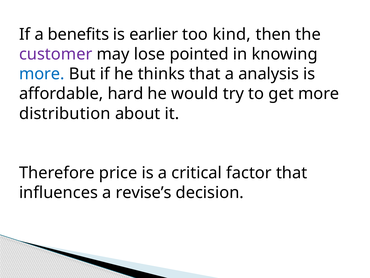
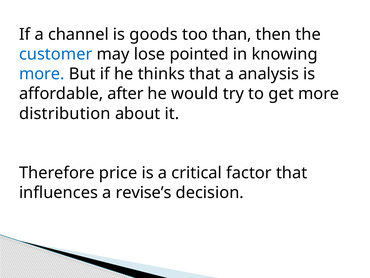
benefits: benefits -> channel (78, 34)
earlier: earlier -> goods (154, 34)
kind: kind -> than (232, 34)
customer colour: purple -> blue (56, 54)
hard: hard -> after (125, 94)
